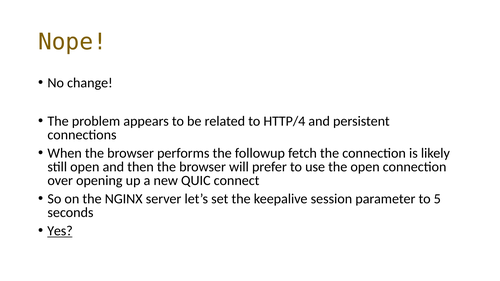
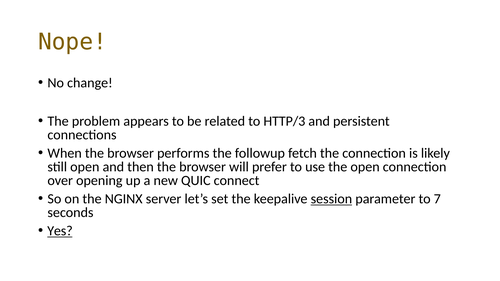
HTTP/4: HTTP/4 -> HTTP/3 (284, 121)
session underline: none -> present (331, 199)
5: 5 -> 7 (437, 199)
